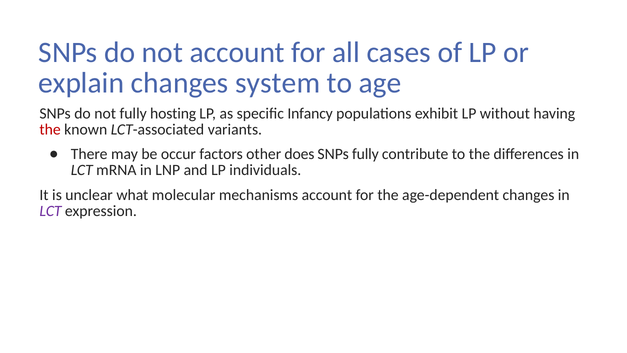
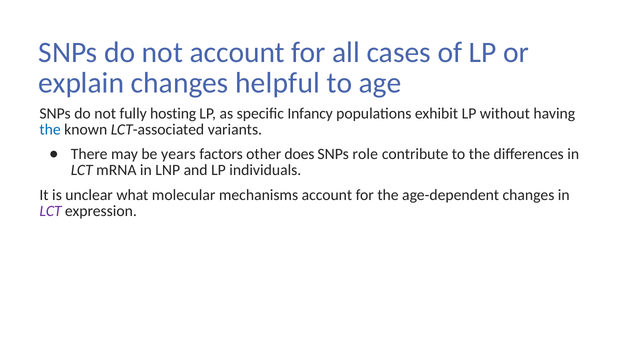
system: system -> helpful (278, 83)
the colour: red -> blue (50, 129)
occur: occur -> years (178, 154)
SNPs fully: fully -> role (365, 154)
